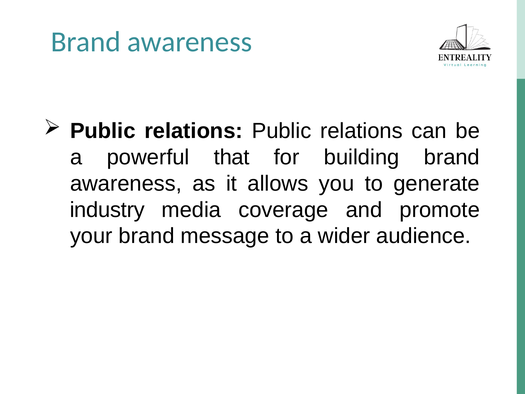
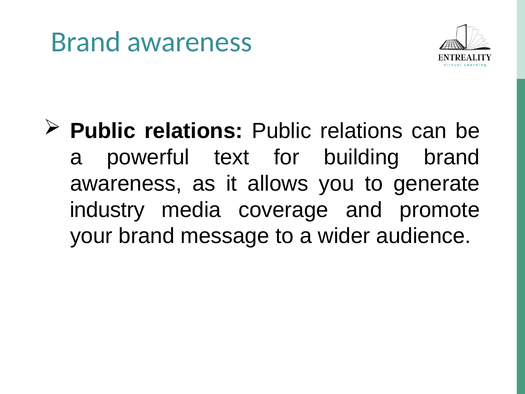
that: that -> text (232, 157)
